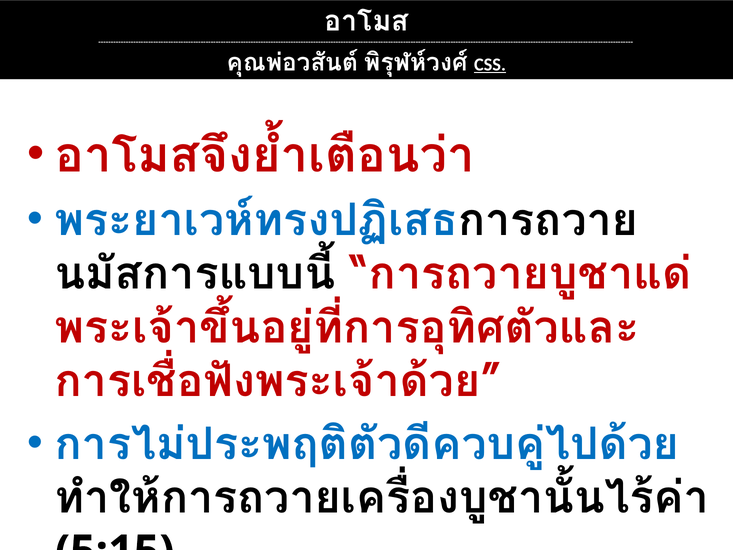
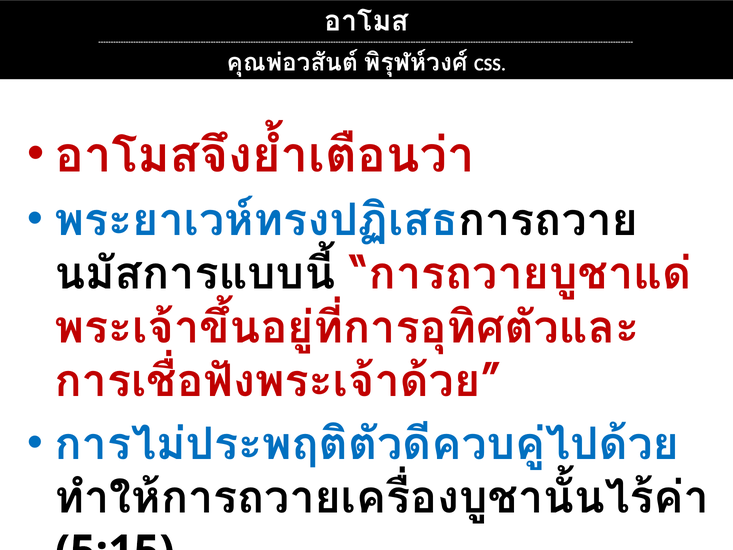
CSS underline: present -> none (490, 65)
